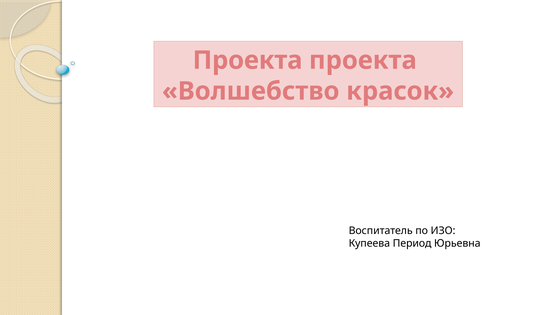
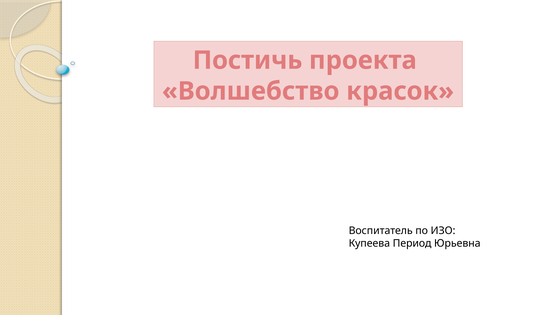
Проекта: Проекта -> Постичь (248, 60)
